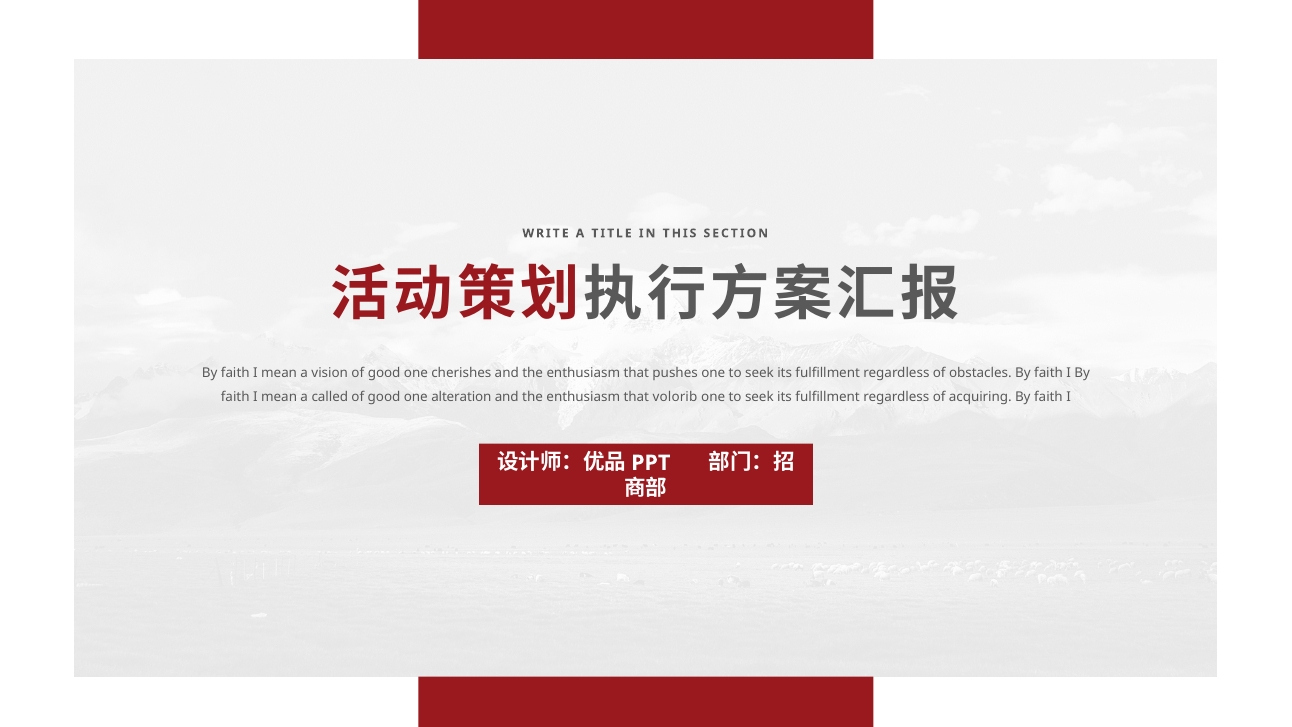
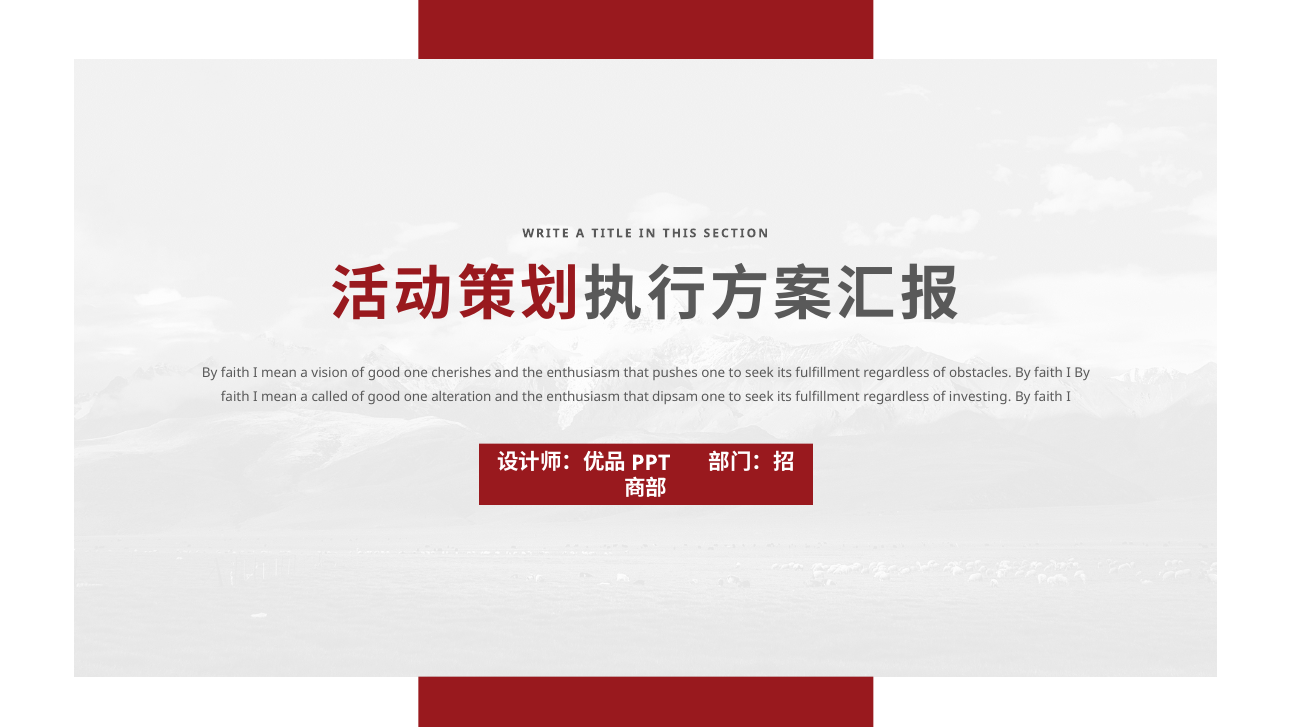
volorib: volorib -> dipsam (675, 397)
acquiring: acquiring -> investing (980, 397)
